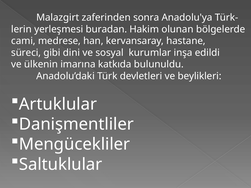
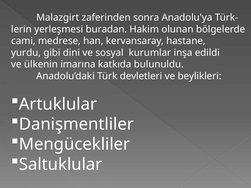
süreci: süreci -> yurdu (26, 53)
